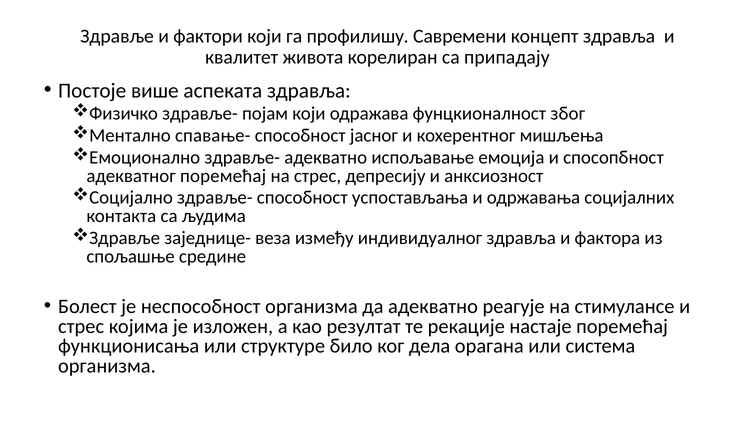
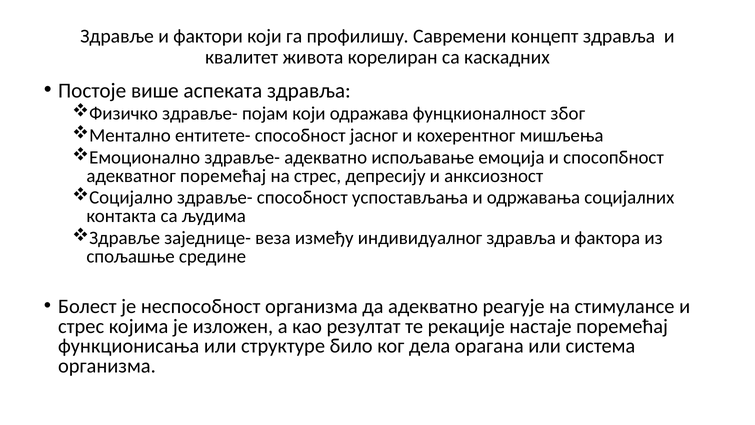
припадају: припадају -> каскадних (507, 57)
спавање-: спавање- -> ентитете- (213, 135)
